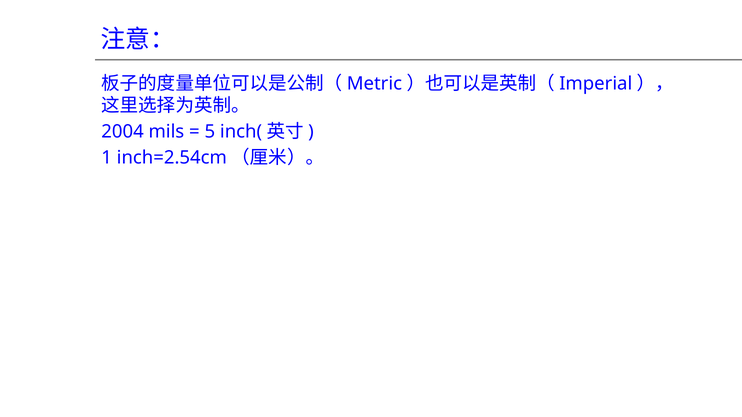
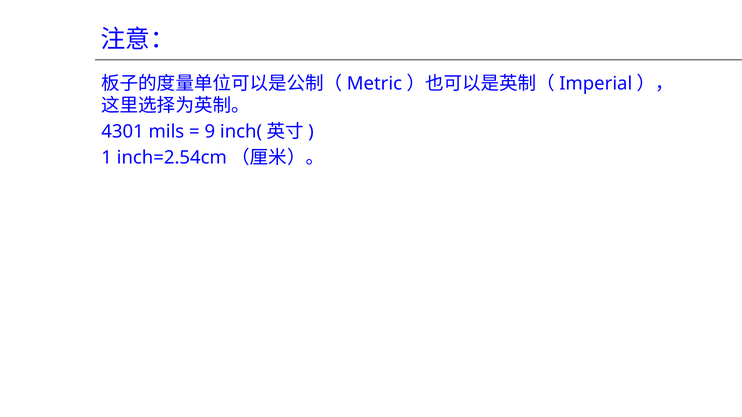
2004: 2004 -> 4301 (123, 132)
5: 5 -> 9 (210, 132)
